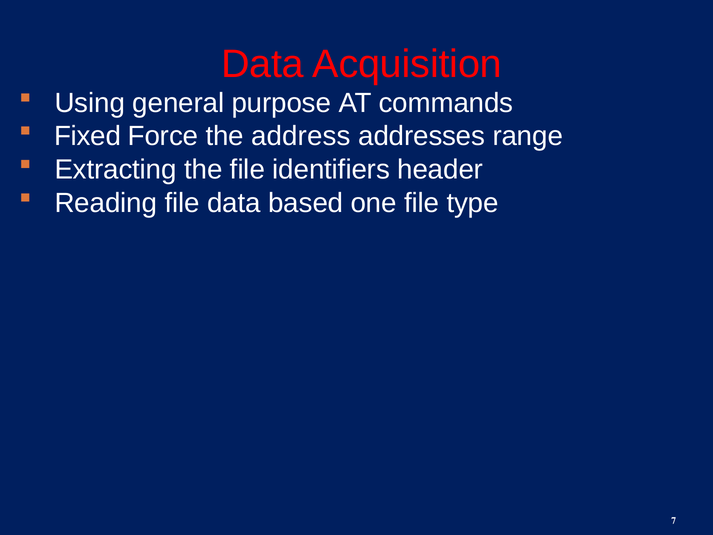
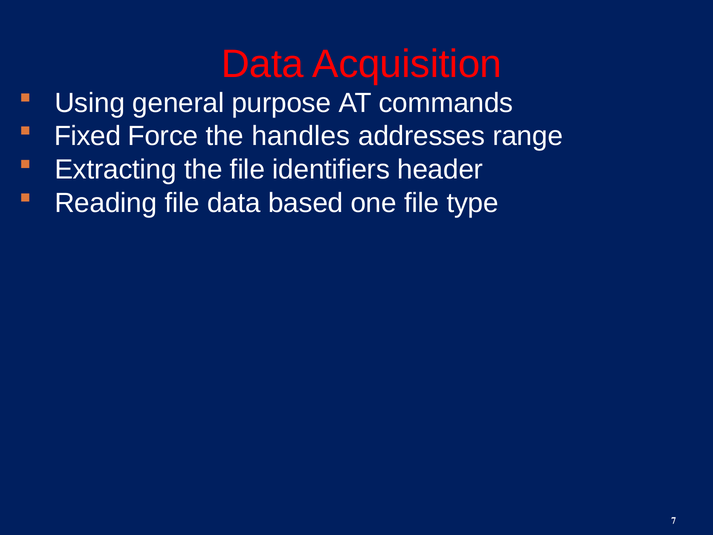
address: address -> handles (301, 136)
